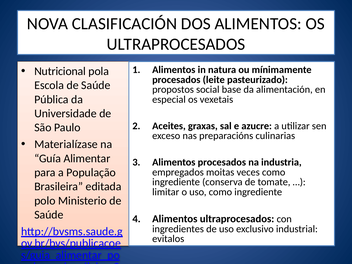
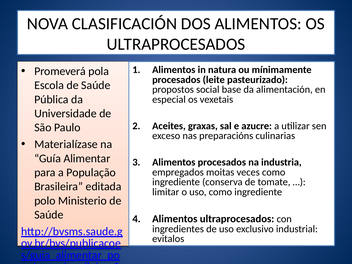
Nutricional: Nutricional -> Promeverá (60, 71)
